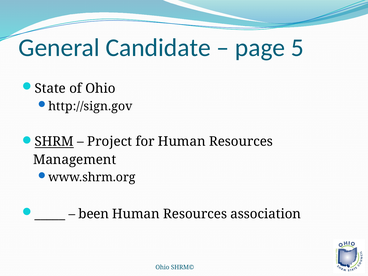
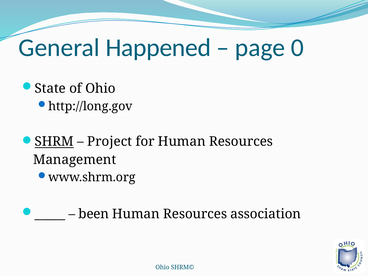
Candidate: Candidate -> Happened (158, 48)
5: 5 -> 0 (297, 48)
http://sign.gov: http://sign.gov -> http://long.gov (90, 106)
